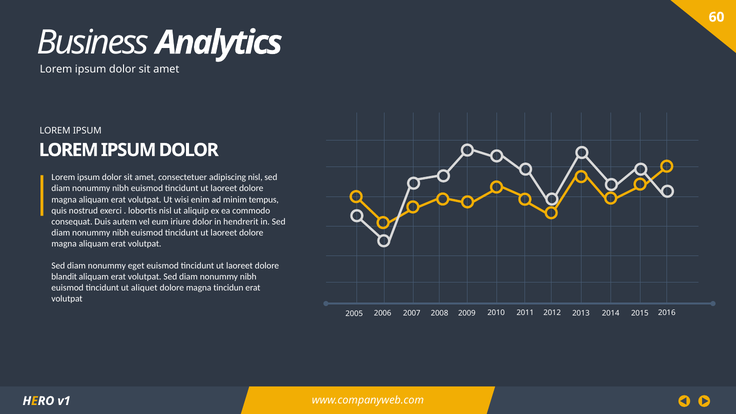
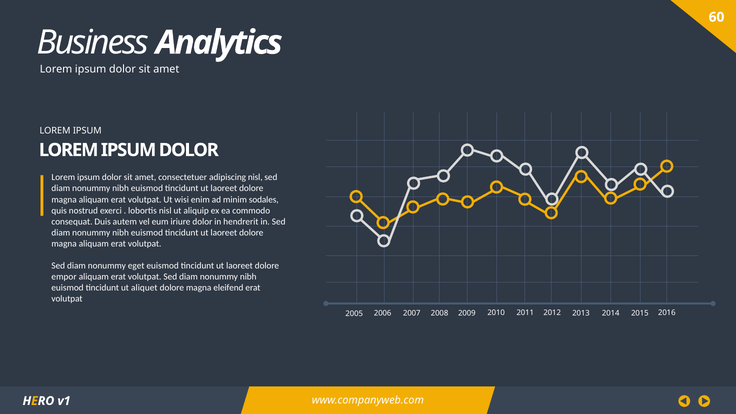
tempus: tempus -> sodales (264, 199)
blandit: blandit -> empor (64, 277)
tincidun: tincidun -> eleifend (228, 288)
